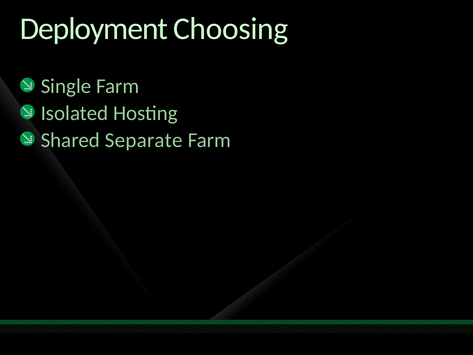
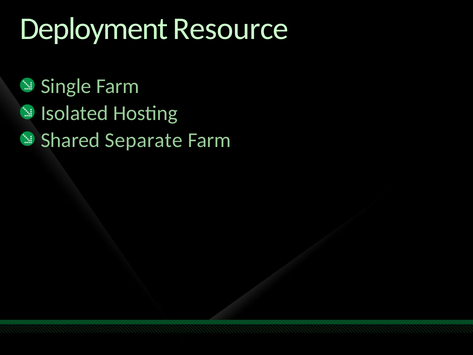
Choosing: Choosing -> Resource (231, 29)
